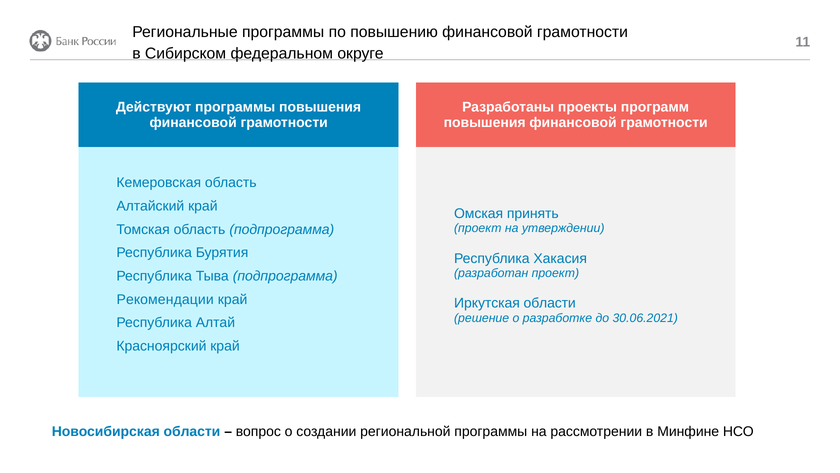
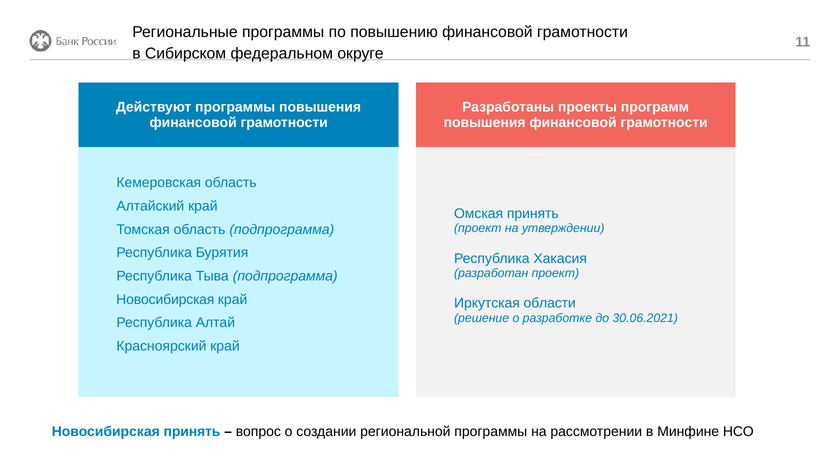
Рекомендации: Рекомендации -> Новосибирская (165, 299)
Новосибирская области: области -> принять (192, 431)
